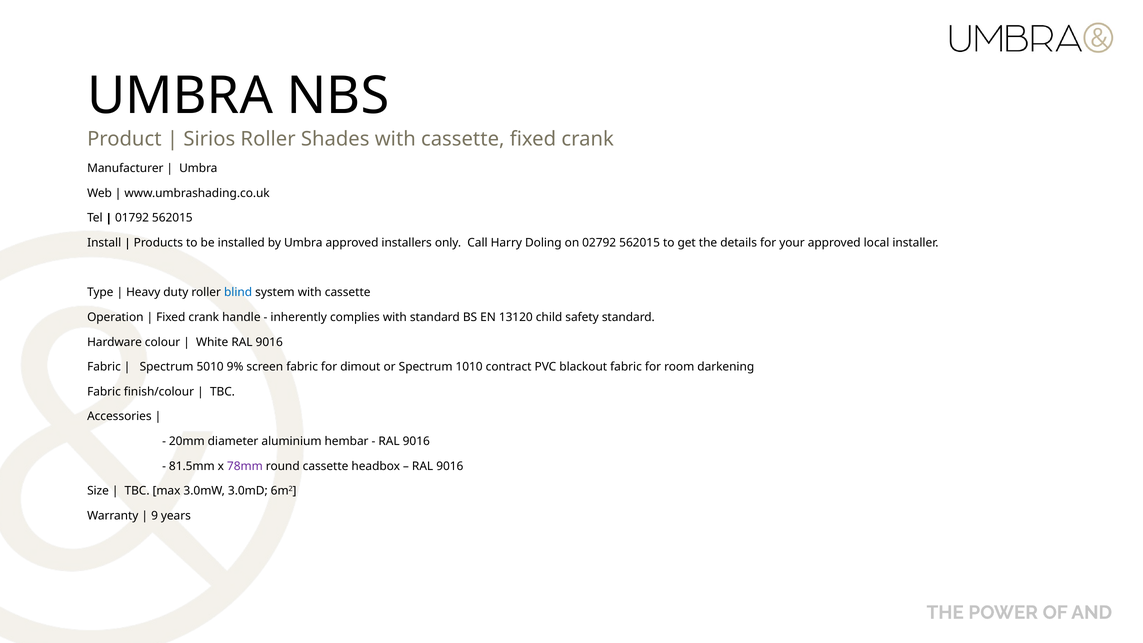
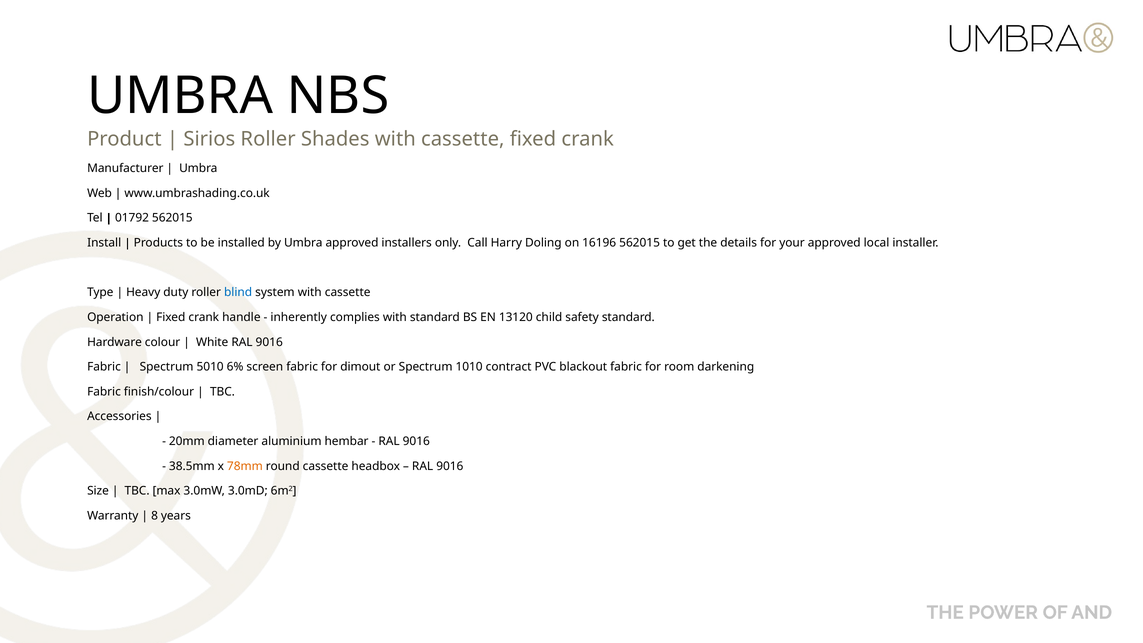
02792: 02792 -> 16196 (599, 243)
9%: 9% -> 6% (235, 367)
81.5mm: 81.5mm -> 38.5mm (192, 466)
78mm colour: purple -> orange (245, 466)
9: 9 -> 8 (155, 516)
